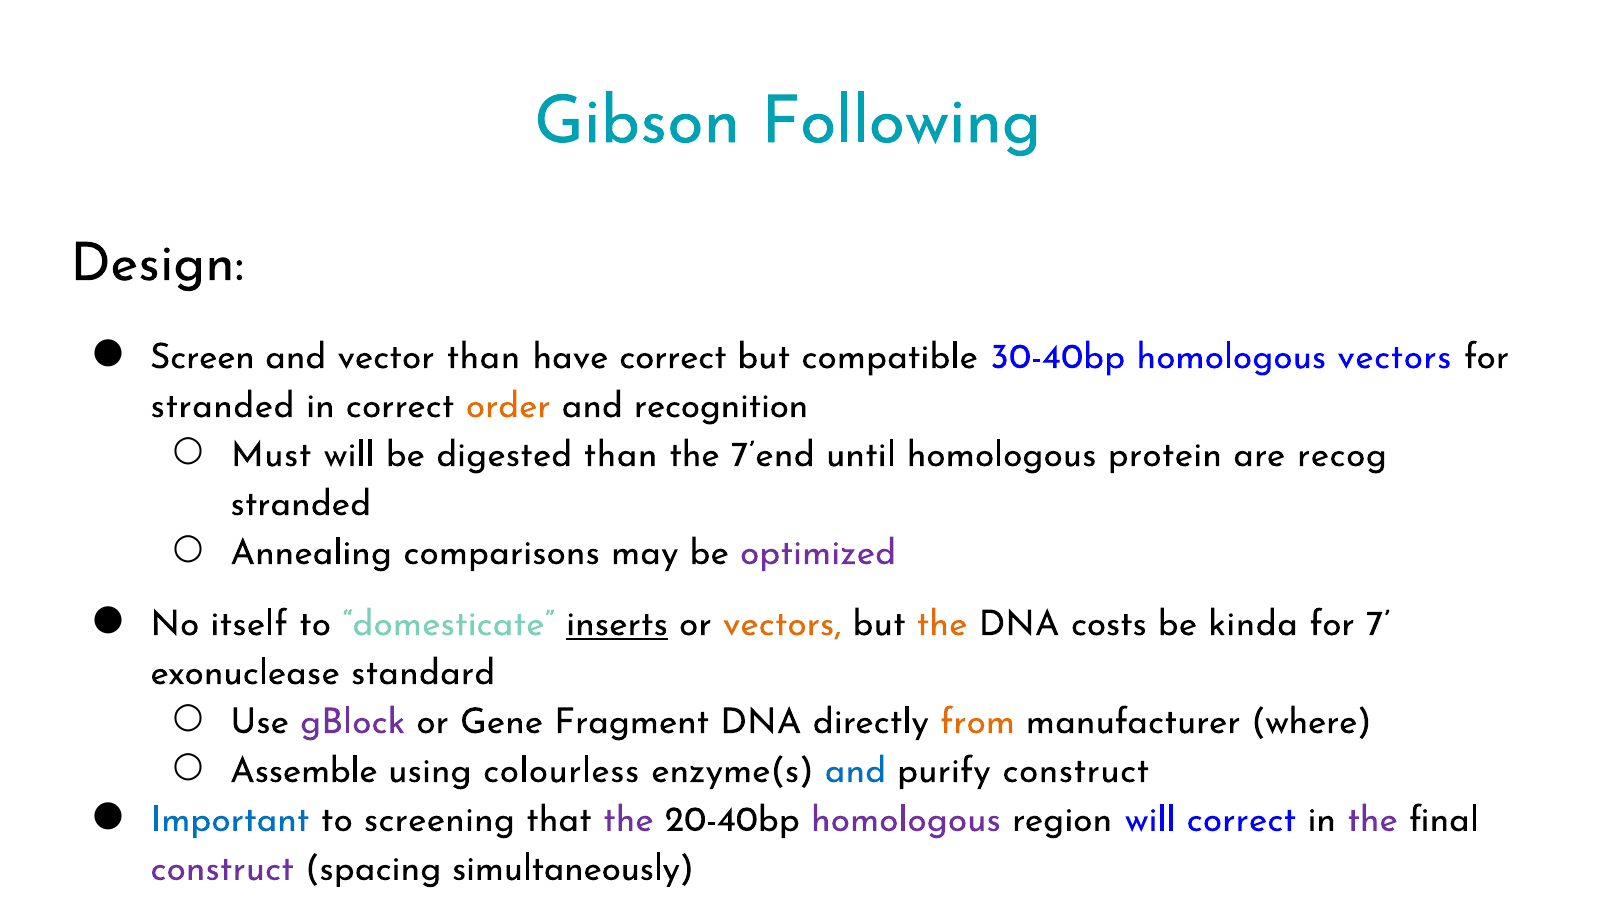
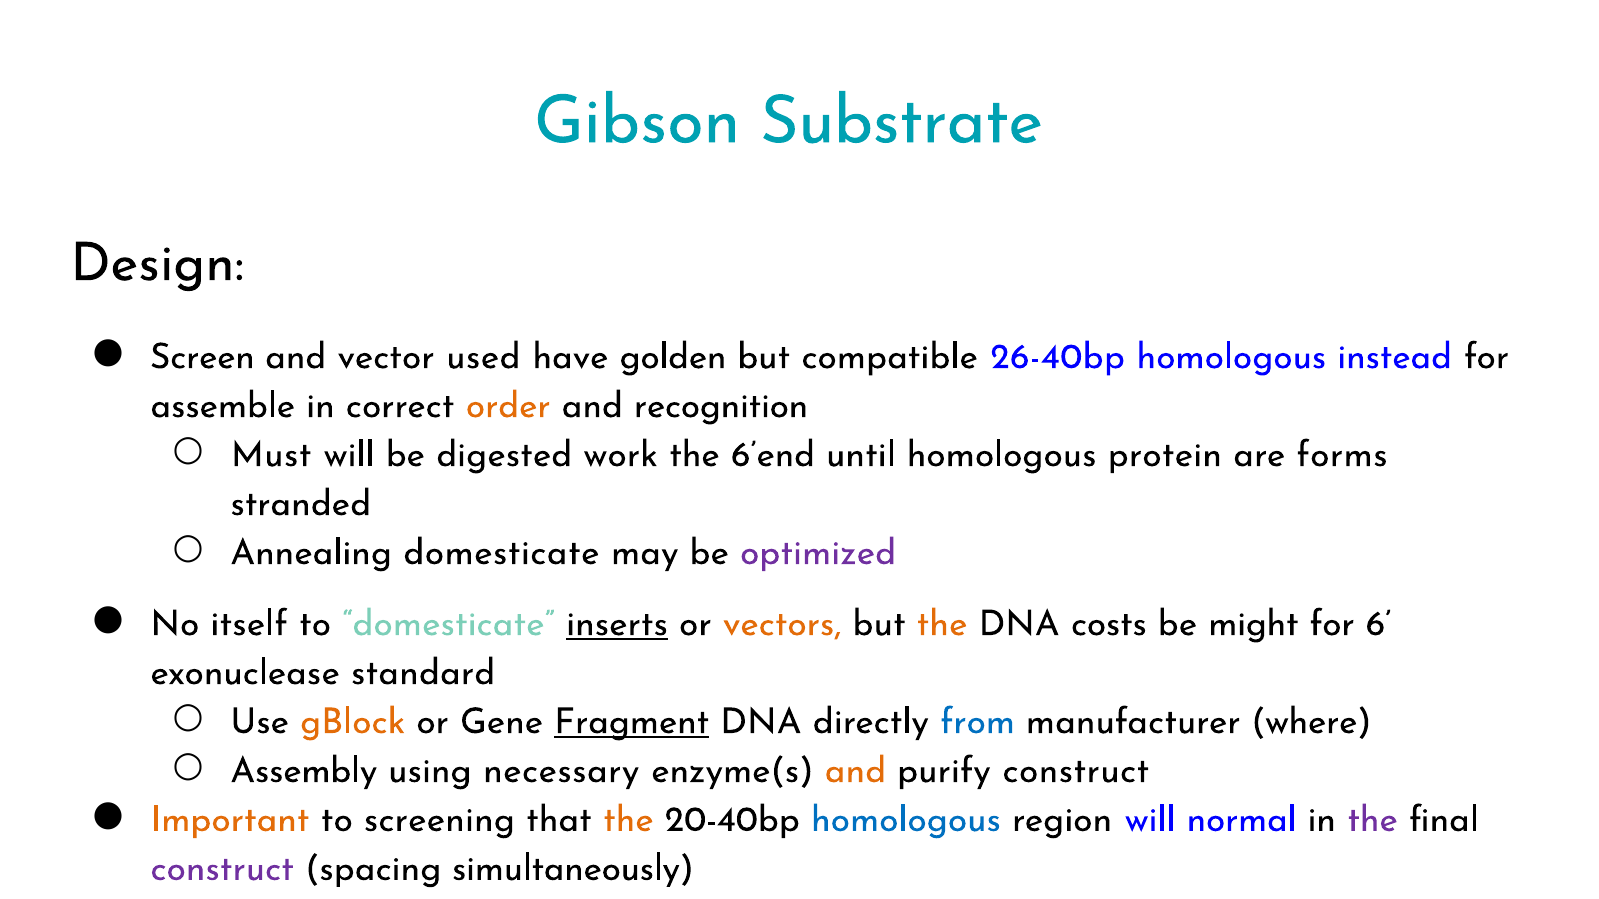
Following: Following -> Substrate (901, 121)
vector than: than -> used (483, 357)
have correct: correct -> golden (673, 357)
30-40bp: 30-40bp -> 26-40bp (1058, 357)
homologous vectors: vectors -> instead (1395, 357)
stranded: stranded -> assemble (223, 406)
digested than: than -> work (621, 455)
7’end: 7’end -> 6’end (773, 455)
recog: recog -> forms (1342, 455)
Annealing comparisons: comparisons -> domesticate (501, 553)
kinda: kinda -> might (1253, 624)
7: 7 -> 6 (1379, 624)
gBlock colour: purple -> orange (353, 722)
Fragment underline: none -> present (632, 722)
from colour: orange -> blue (978, 722)
Assemble: Assemble -> Assembly (304, 771)
colourless: colourless -> necessary (561, 771)
and colour: blue -> orange (855, 771)
Important colour: blue -> orange (230, 820)
the colour: purple -> orange (628, 820)
homologous colour: purple -> blue (906, 820)
will correct: correct -> normal (1242, 820)
